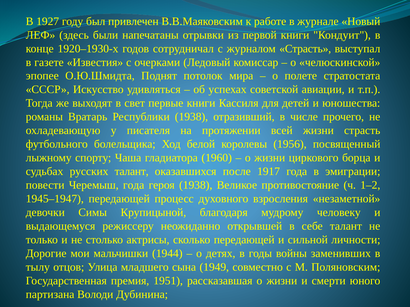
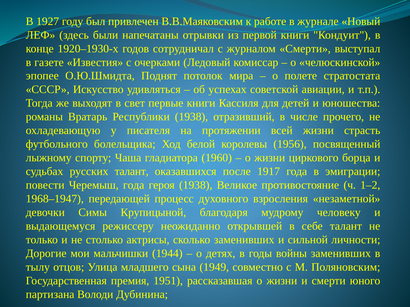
журналом Страсть: Страсть -> Смерти (305, 49)
1945–1947: 1945–1947 -> 1968–1947 (55, 199)
сколько передающей: передающей -> заменивших (244, 240)
